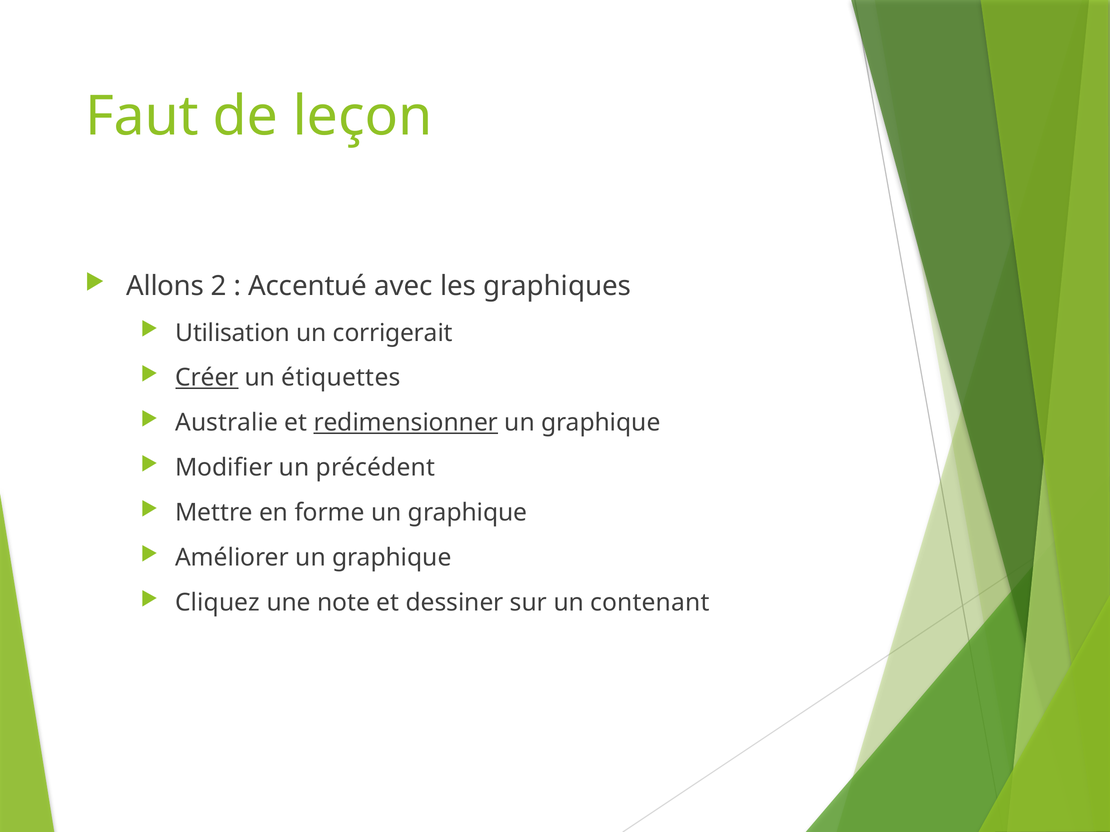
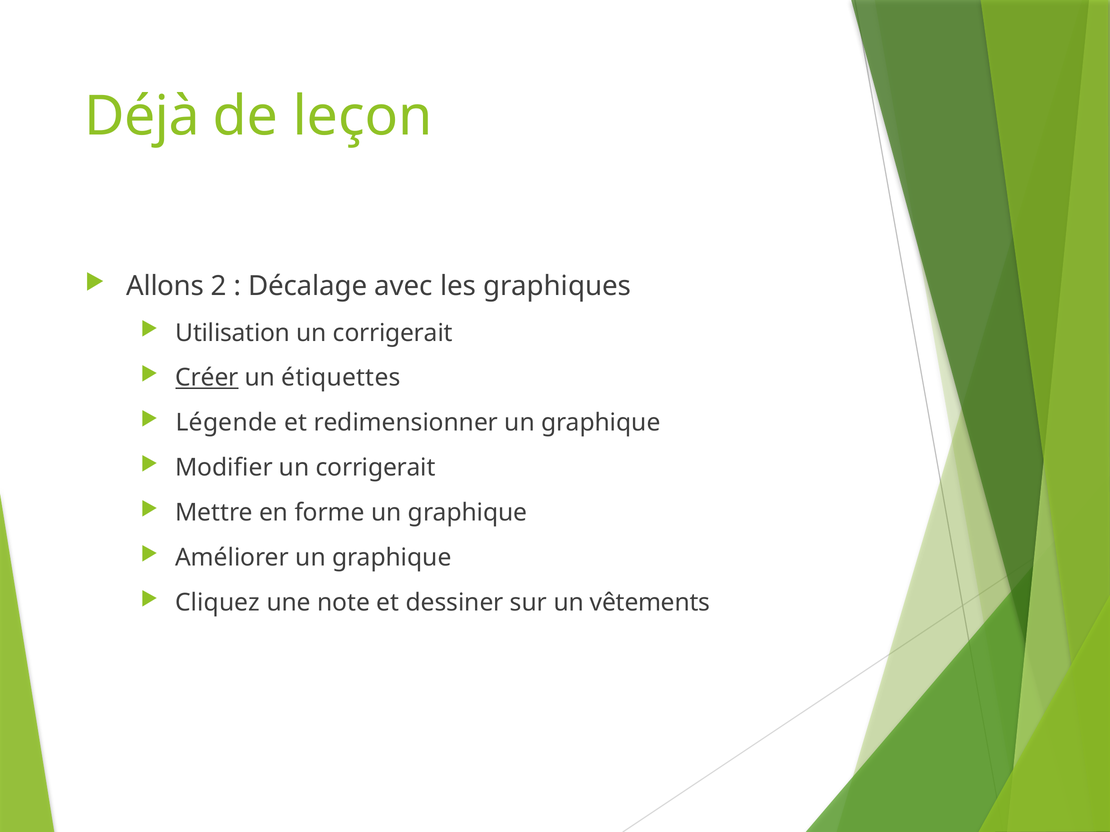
Faut: Faut -> Déjà (142, 117)
Accentué: Accentué -> Décalage (308, 286)
Australie: Australie -> Légende (227, 423)
redimensionner underline: present -> none (406, 423)
Modifier un précédent: précédent -> corrigerait (376, 468)
contenant: contenant -> vêtements (650, 603)
